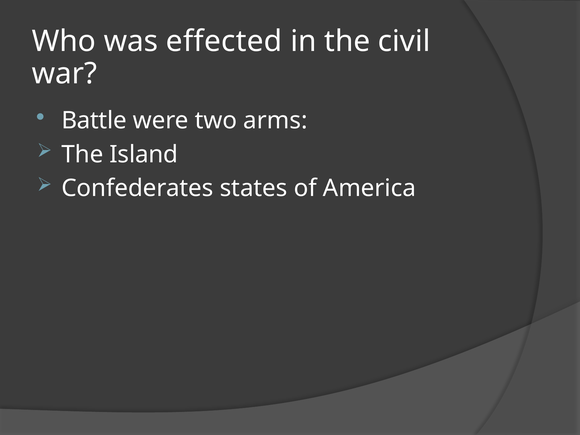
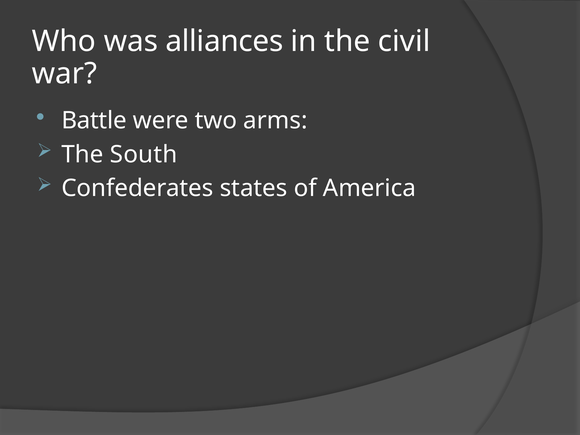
effected: effected -> alliances (224, 41)
Island: Island -> South (144, 154)
